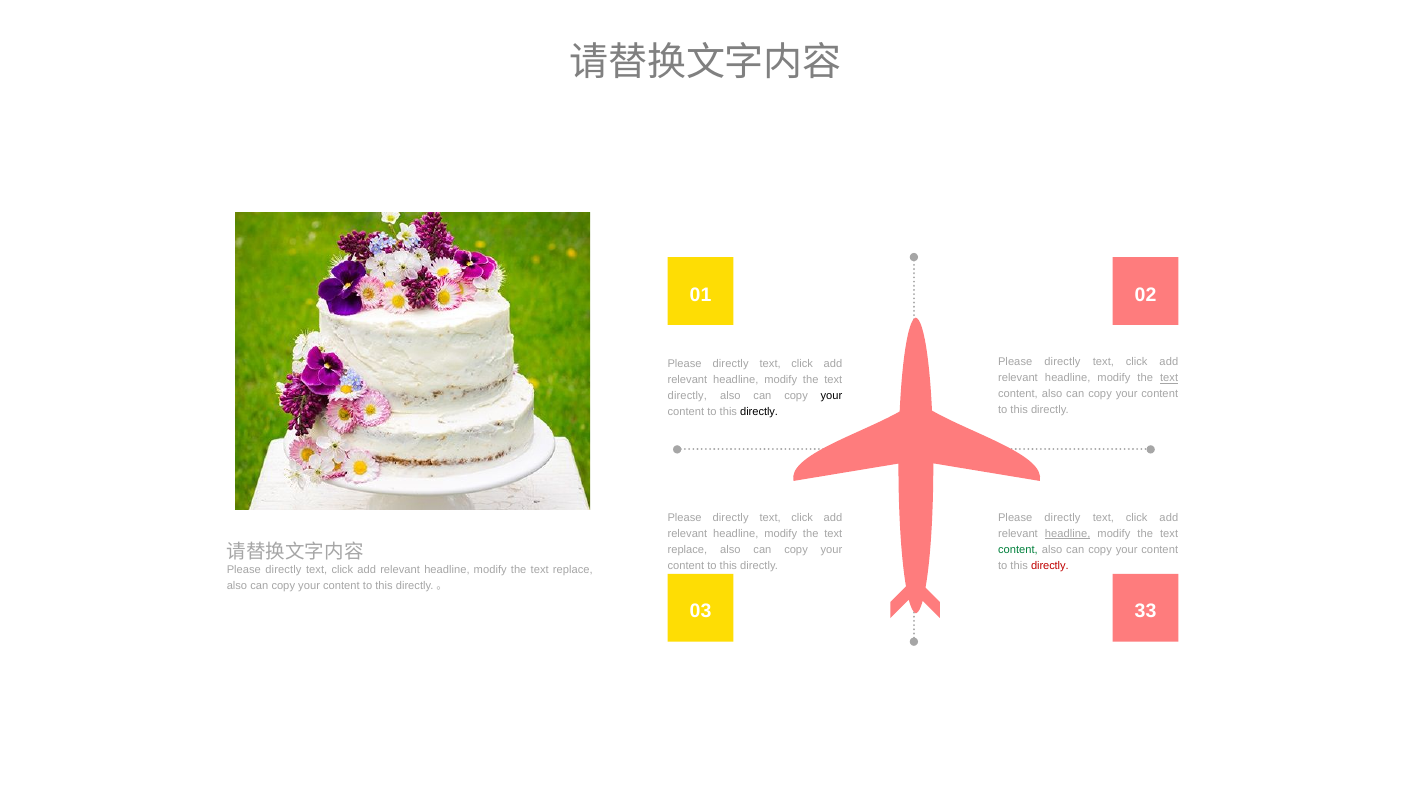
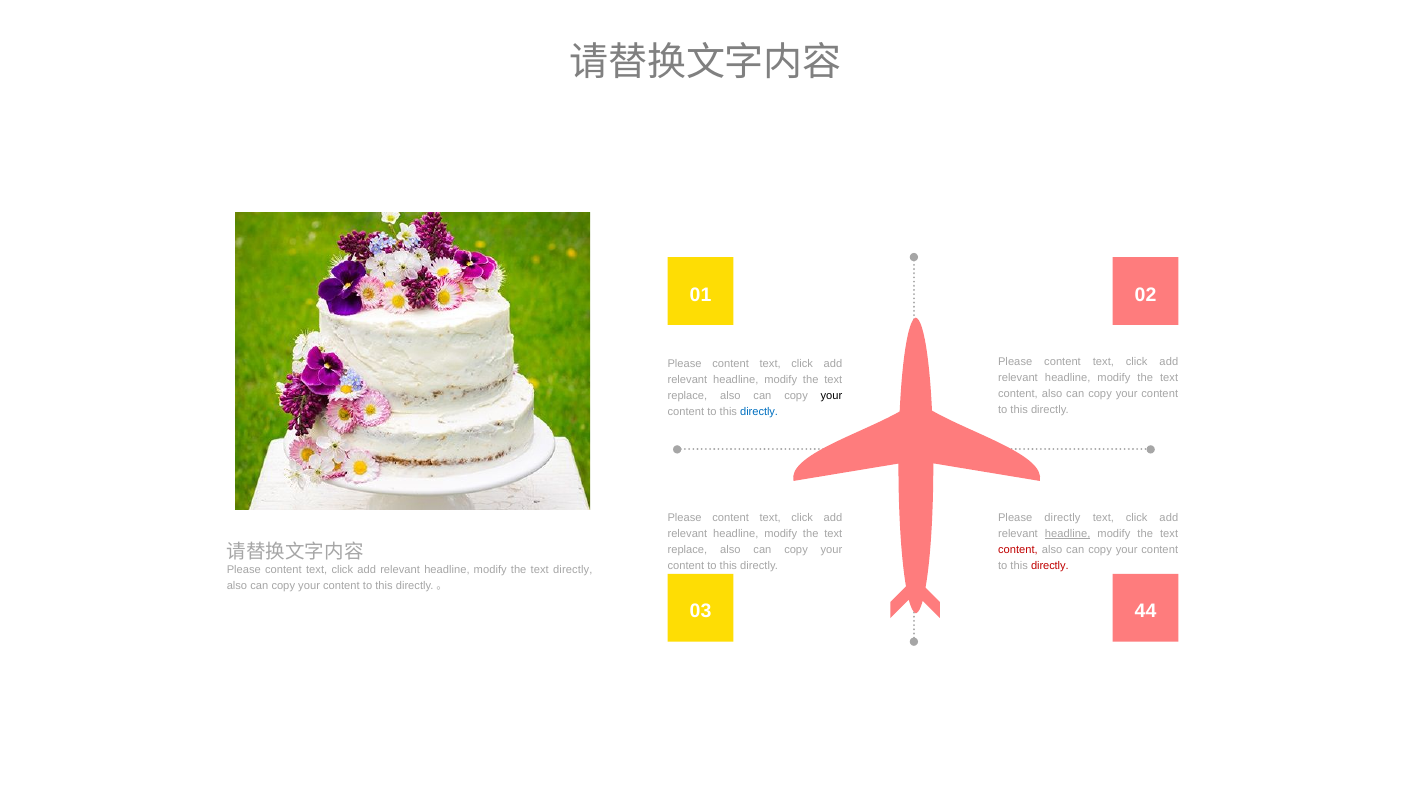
directly: directly -> content (1063, 362)
directly: directly -> content (731, 363)
text underline: present -> none (1169, 378)
directly: directly -> replace (687, 395)
directly colour: black -> blue (759, 411)
directly: directly -> content (731, 517)
content colour: green -> red (1018, 549)
directly: directly -> content (283, 569)
replace: replace -> directly (573, 569)
33: 33 -> 44 (1146, 611)
